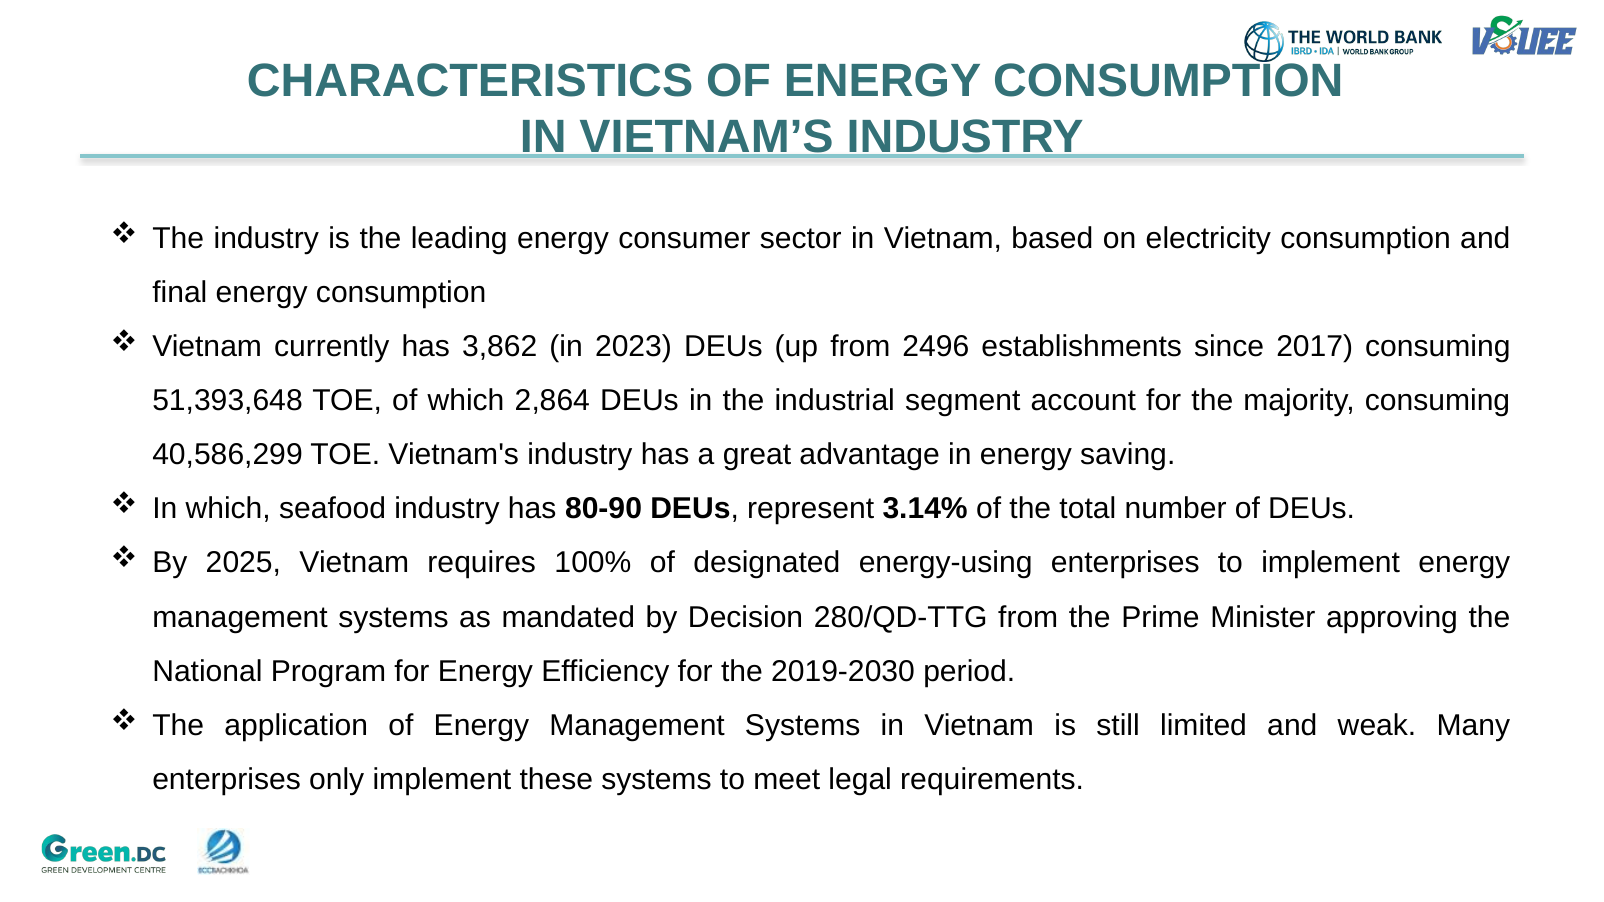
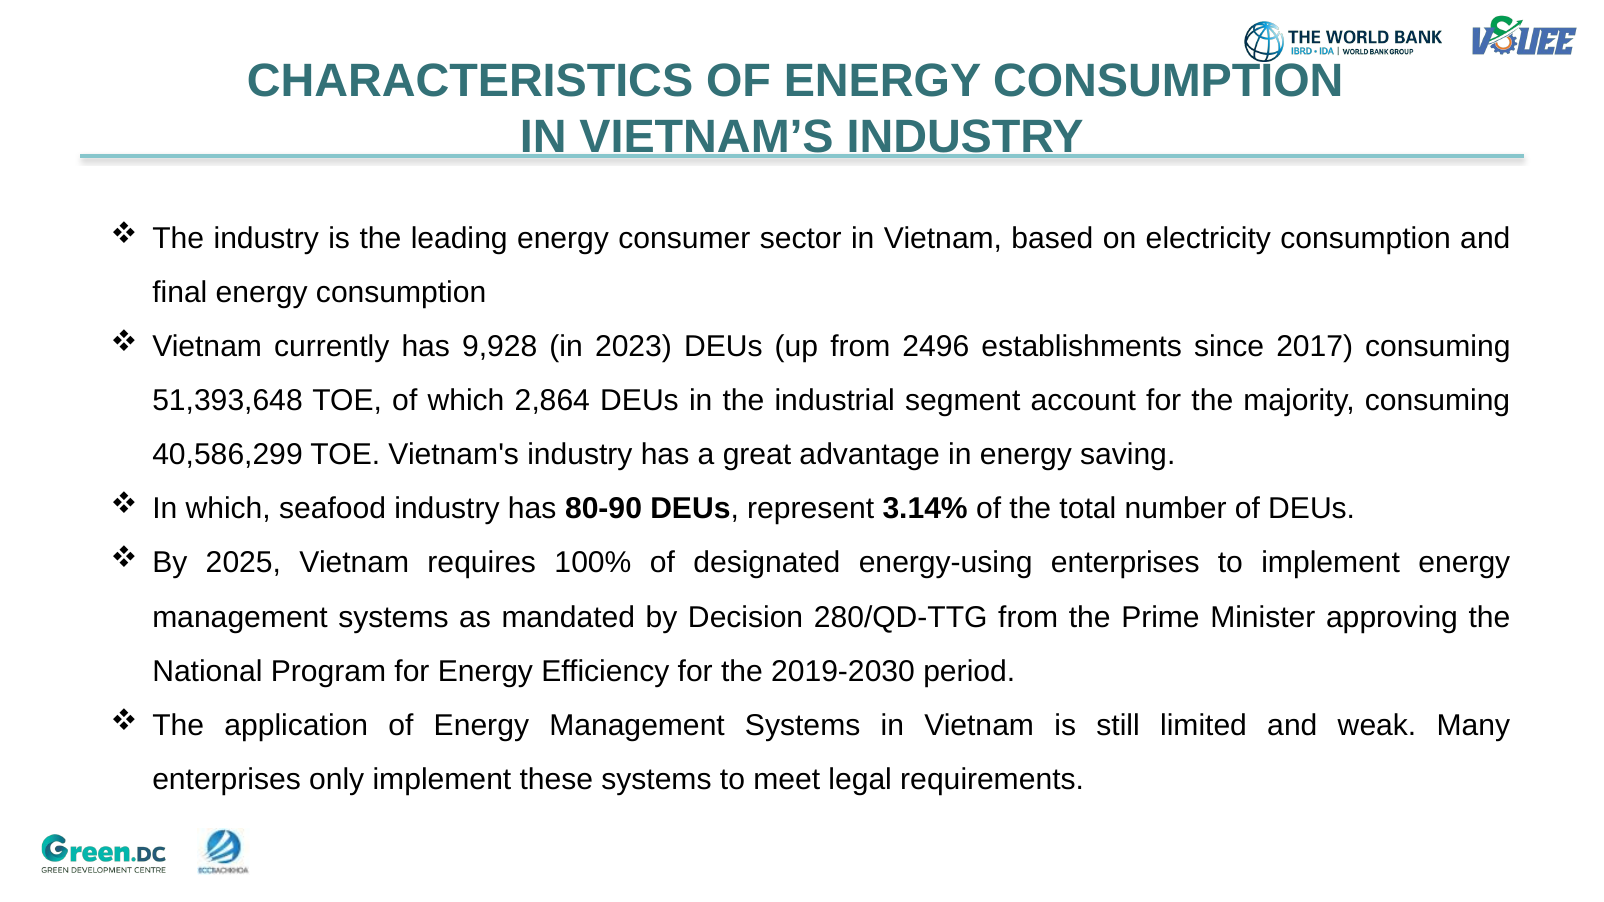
3,862: 3,862 -> 9,928 (500, 347)
